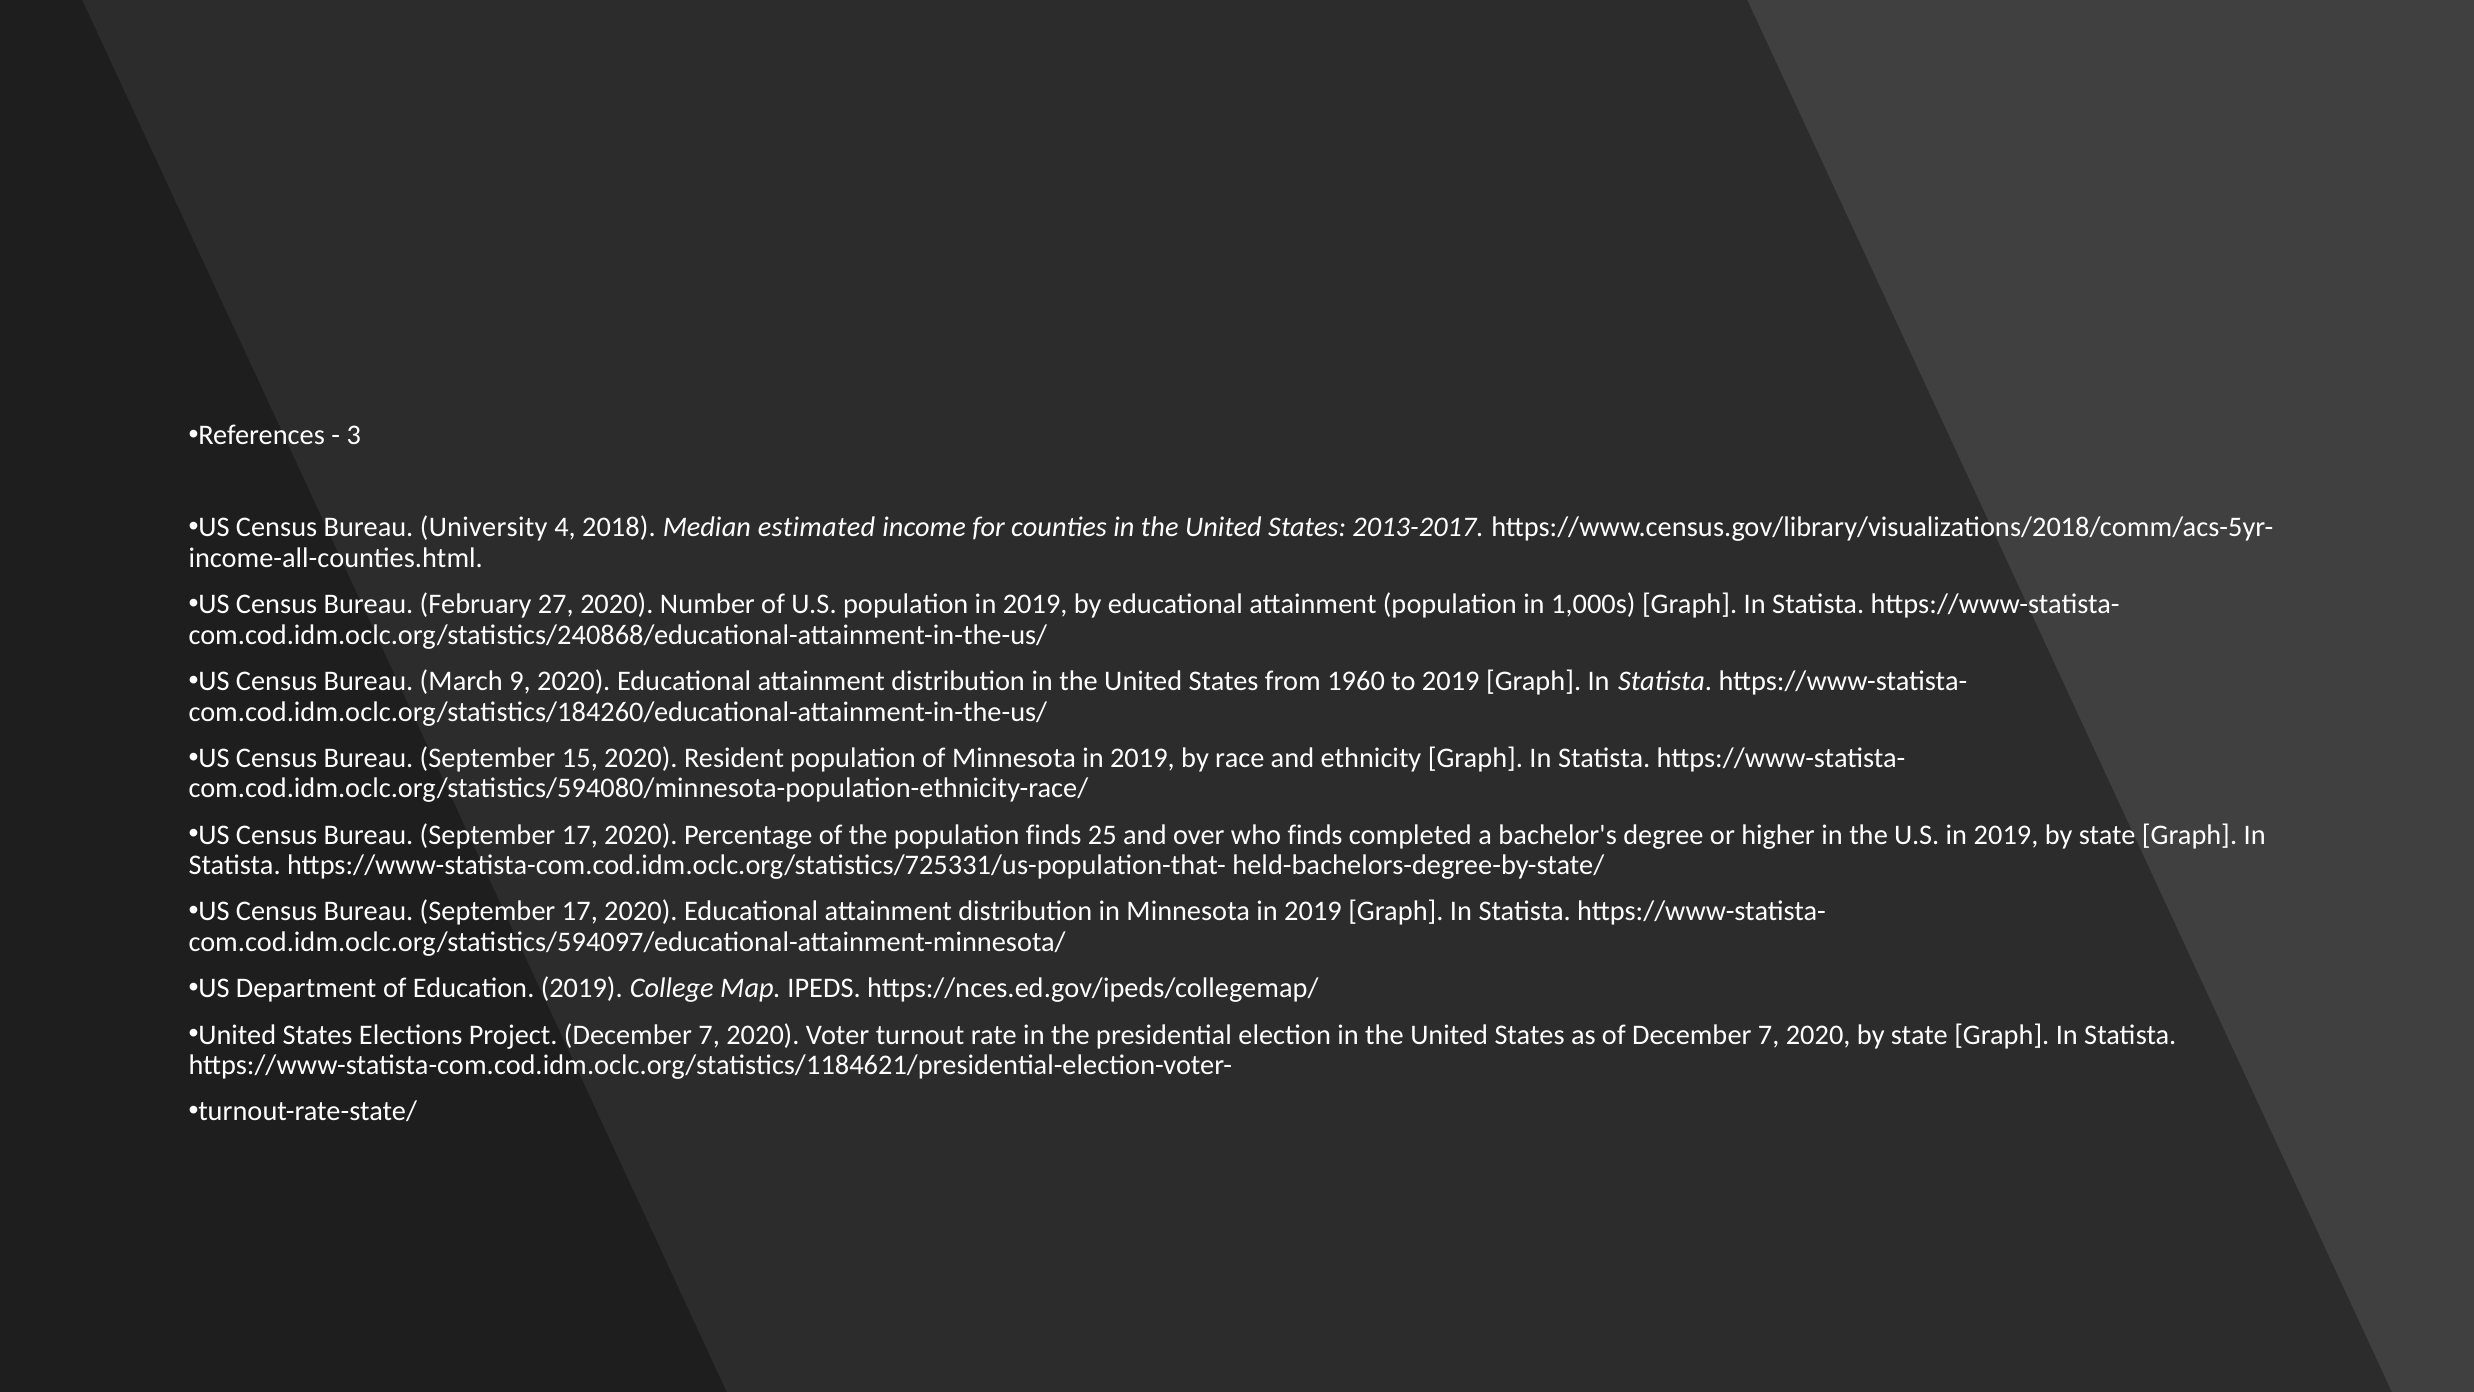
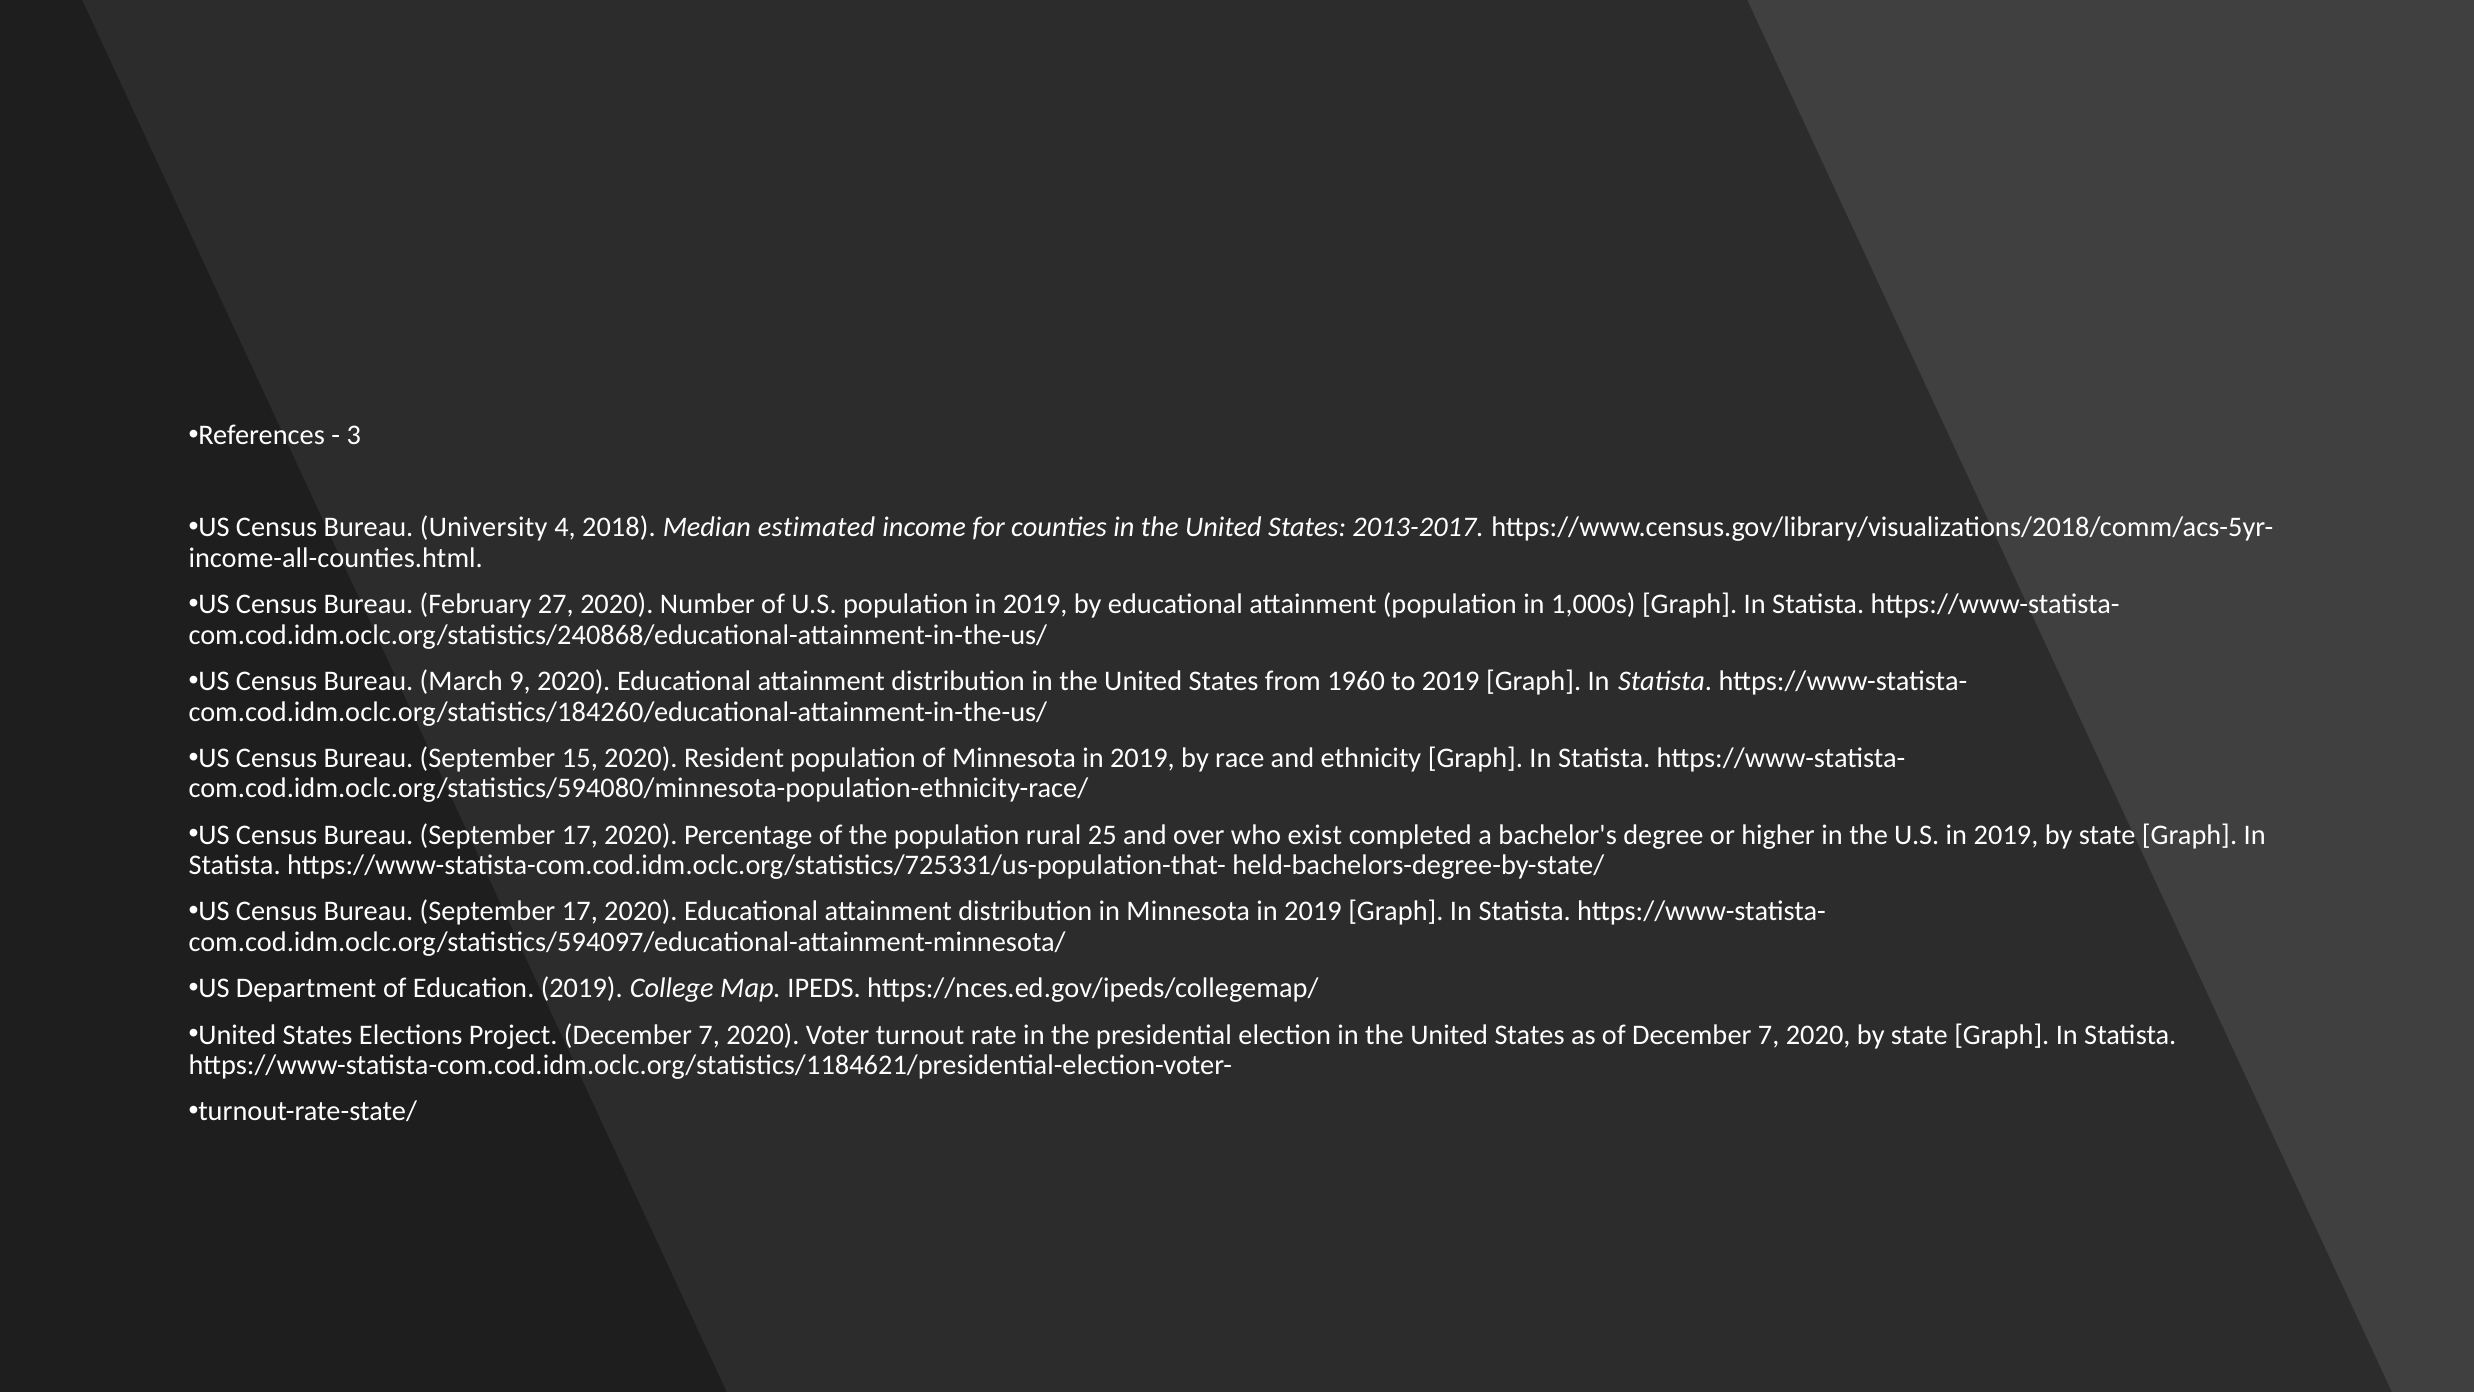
population finds: finds -> rural (1054, 835)
who finds: finds -> exist (1315, 835)
